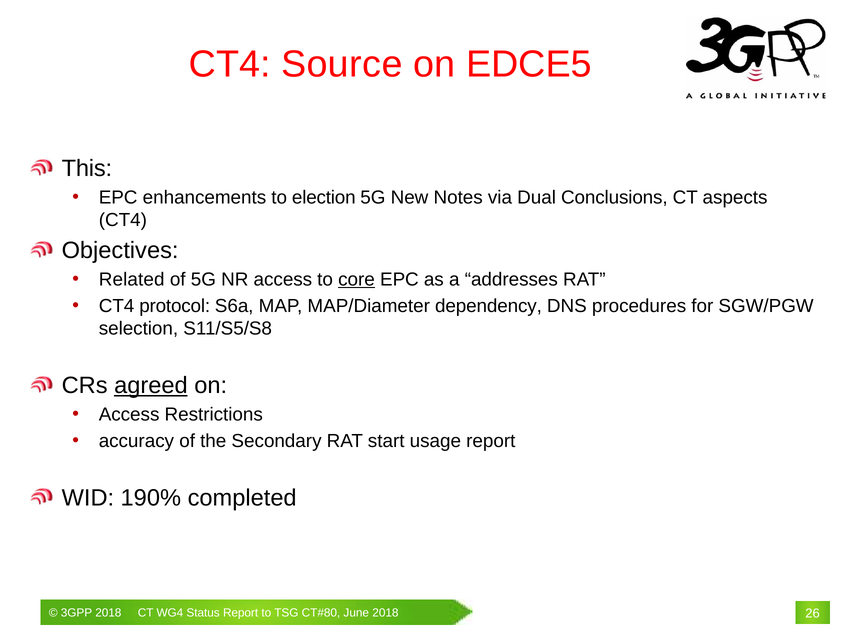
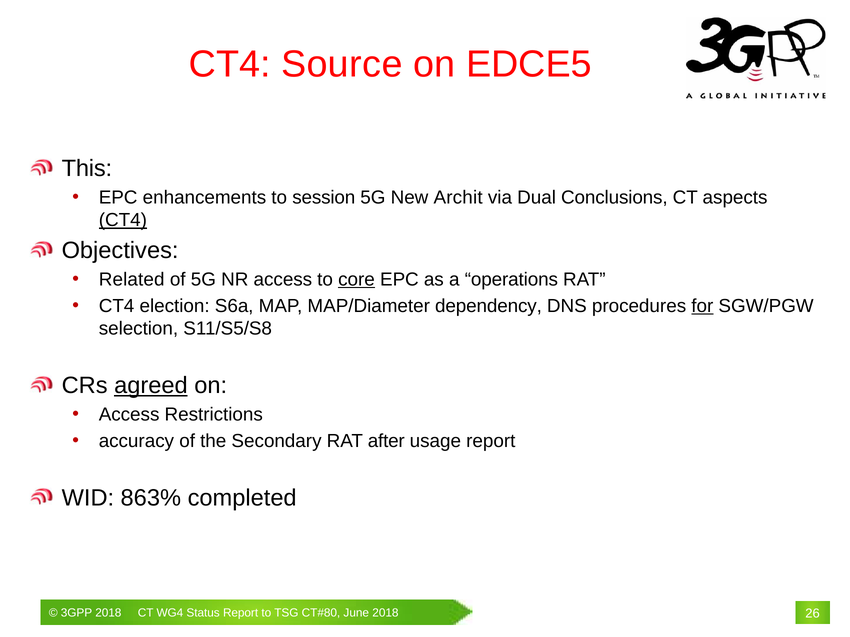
election: election -> session (324, 198)
Notes: Notes -> Archit (458, 198)
CT4 underline: none -> present (123, 220)
addresses: addresses -> operations (511, 280)
protocol: protocol -> election (175, 306)
for underline: none -> present (702, 306)
start: start -> after (386, 441)
190%: 190% -> 863% (151, 498)
